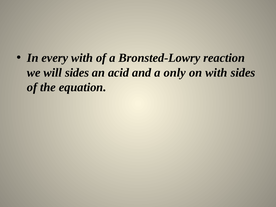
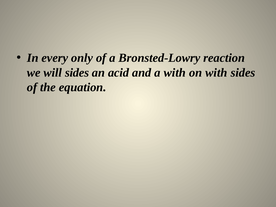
every with: with -> only (82, 58)
a only: only -> with (175, 73)
